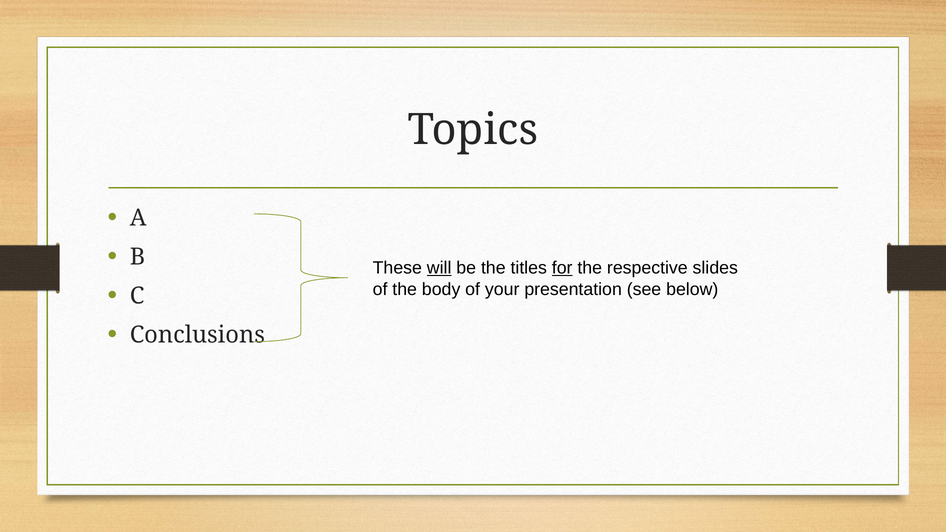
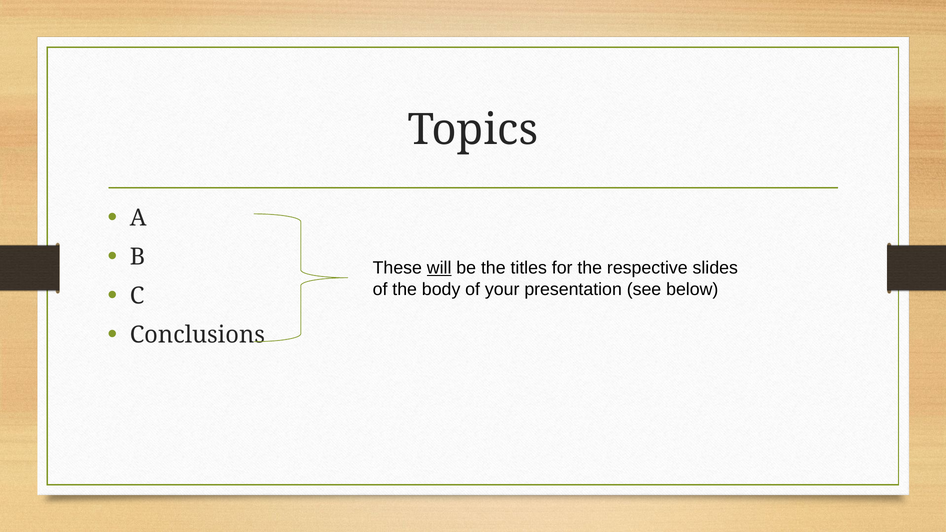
for underline: present -> none (562, 268)
